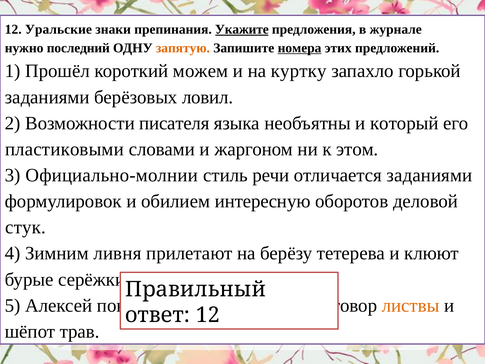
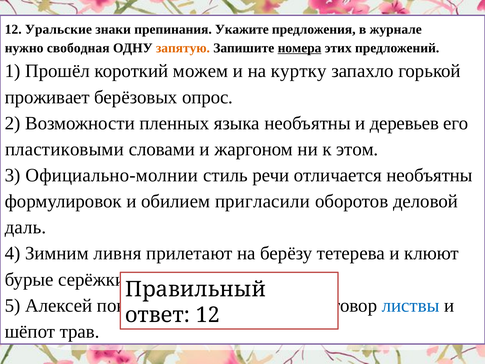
Укажите underline: present -> none (242, 29)
последний: последний -> свободная (78, 48)
заданиями: заданиями -> проживает (47, 97)
ловил: ловил -> опрос (208, 97)
писателя: писателя -> пленных (174, 123)
который: который -> деревьев (404, 123)
отличается заданиями: заданиями -> необъятны (430, 175)
интересную: интересную -> пригласили (262, 201)
стук: стук -> даль (25, 227)
листвы colour: orange -> blue (411, 305)
